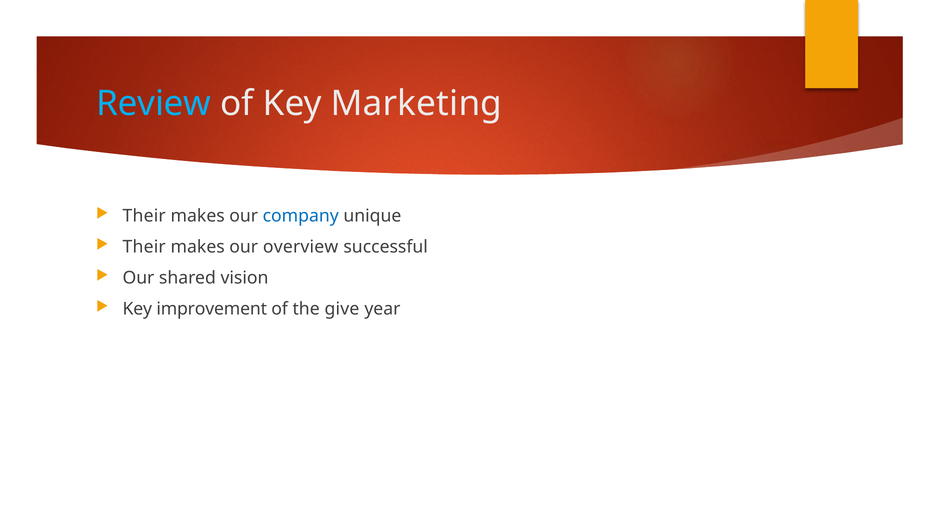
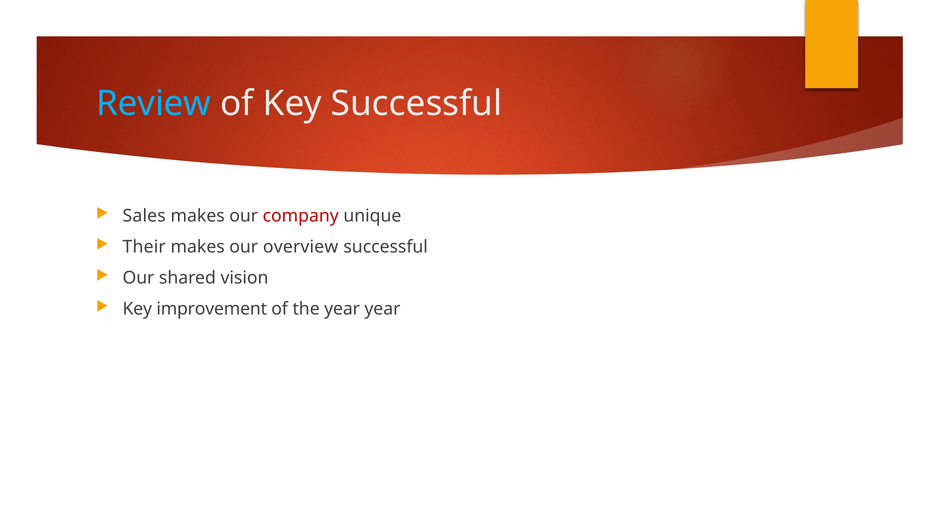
Key Marketing: Marketing -> Successful (417, 104)
Their: Their -> Sales (144, 216)
company colour: blue -> red (301, 216)
the give: give -> year (342, 309)
